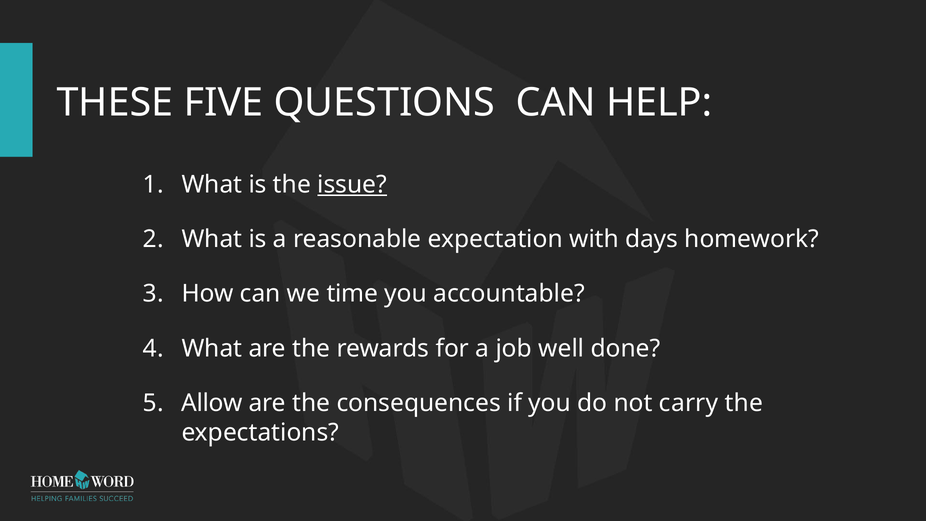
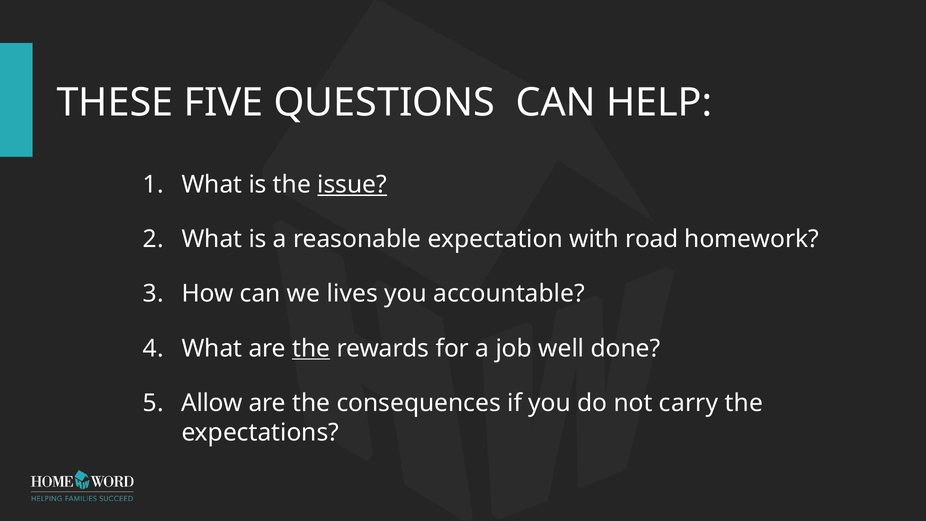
days: days -> road (652, 239)
time: time -> lives (352, 294)
the underline: none -> present (311, 348)
